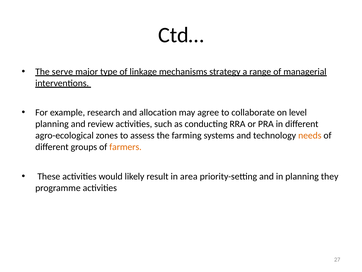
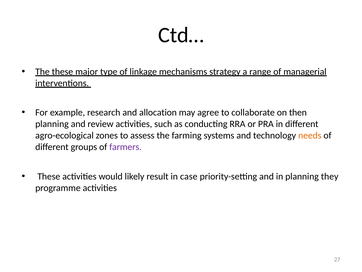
The serve: serve -> these (62, 72)
level: level -> then (298, 112)
farmers colour: orange -> purple (125, 147)
area: area -> case (189, 176)
